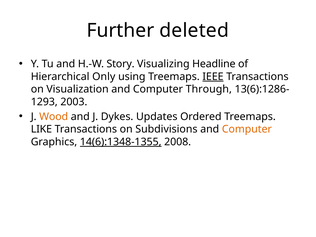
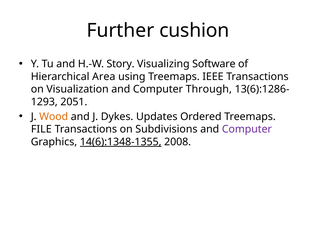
deleted: deleted -> cushion (194, 31)
Headline: Headline -> Software (214, 64)
Only: Only -> Area (104, 77)
IEEE underline: present -> none (213, 77)
2003: 2003 -> 2051 (74, 102)
LIKE: LIKE -> FILE (41, 129)
Computer colour: orange -> purple (247, 129)
